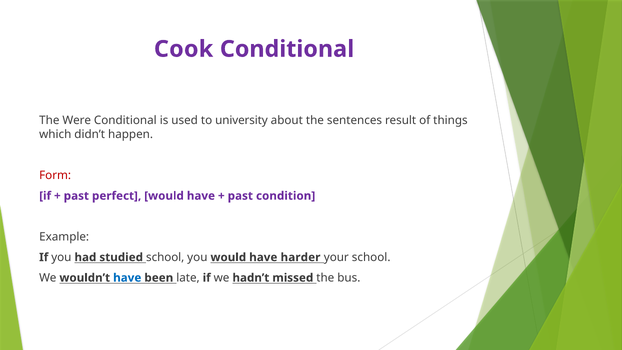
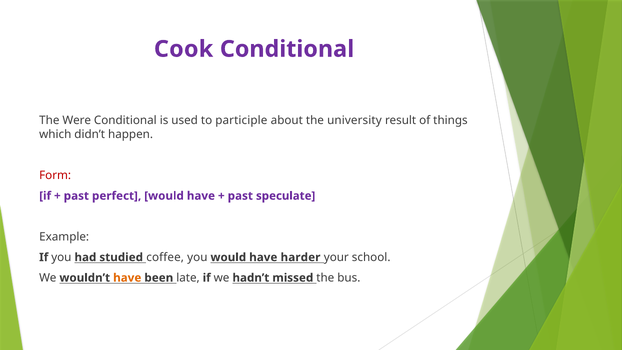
university: university -> participle (241, 120)
sentences: sentences -> university (354, 120)
condition: condition -> speculate (286, 196)
studied school: school -> coffee (165, 257)
have colour: blue -> orange (127, 278)
